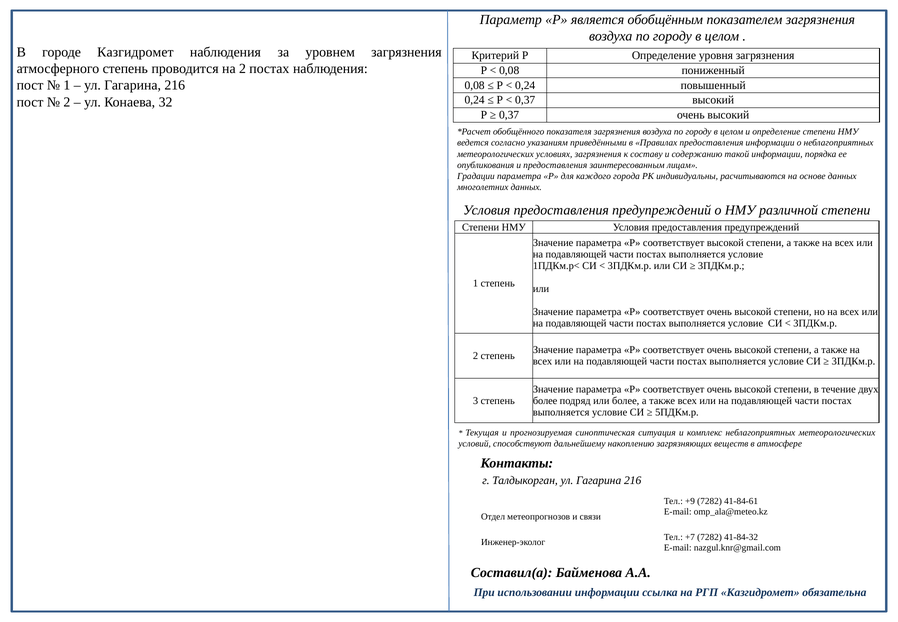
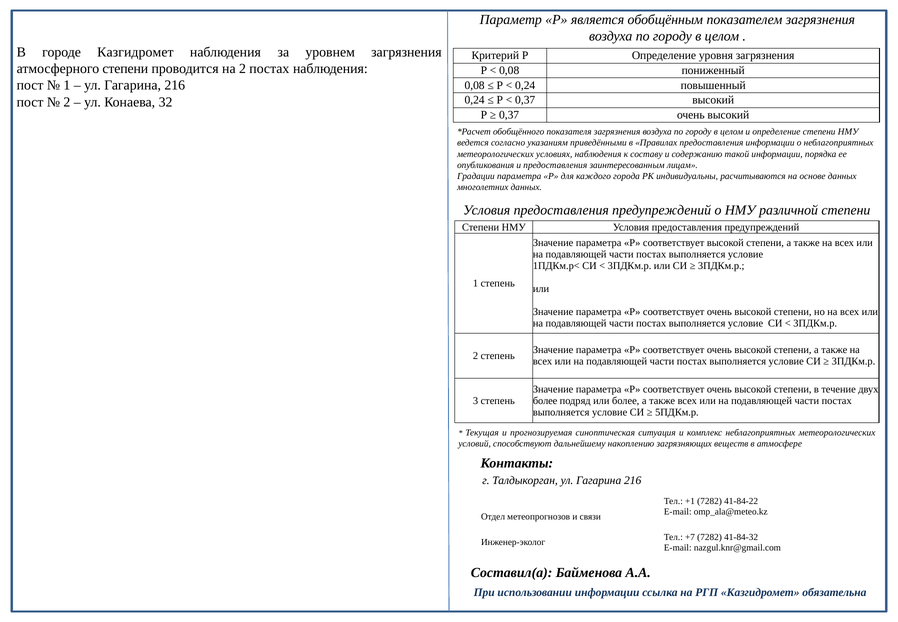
атмосферного степень: степень -> степени (125, 69)
условиях загрязнения: загрязнения -> наблюдения (598, 154)
+9: +9 -> +1 (690, 501)
41-84-61: 41-84-61 -> 41-84-22 (741, 501)
